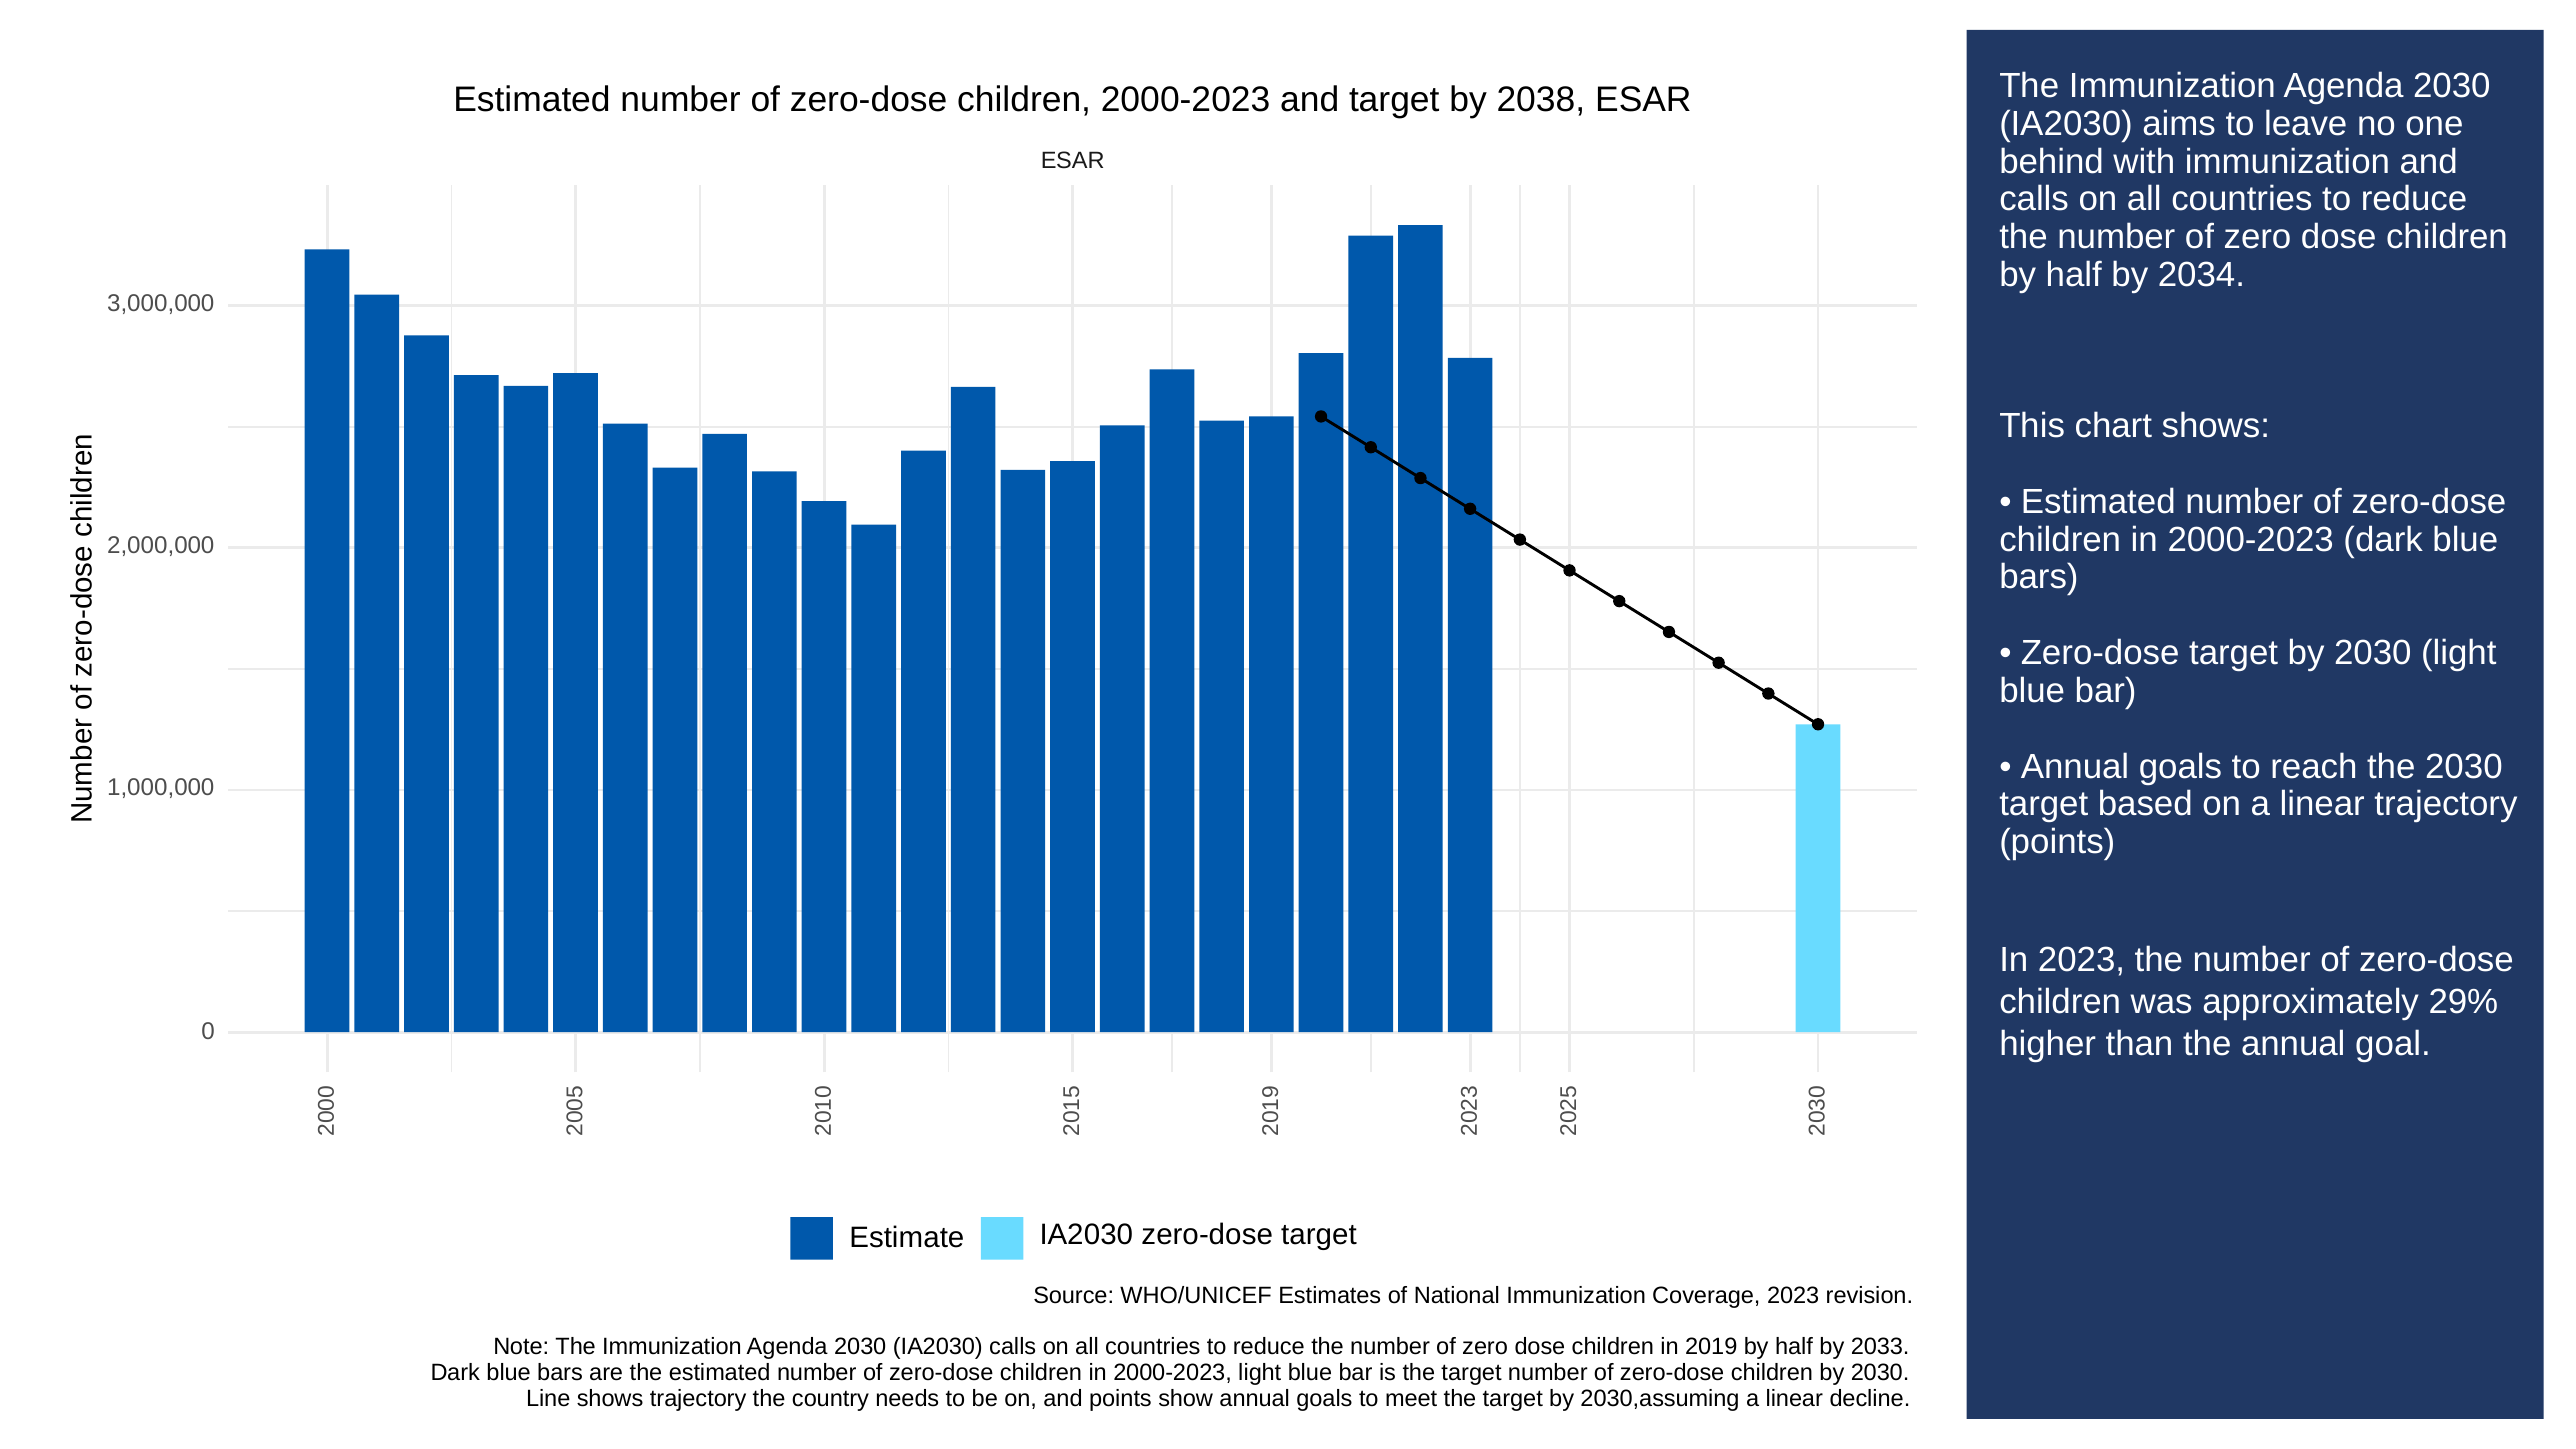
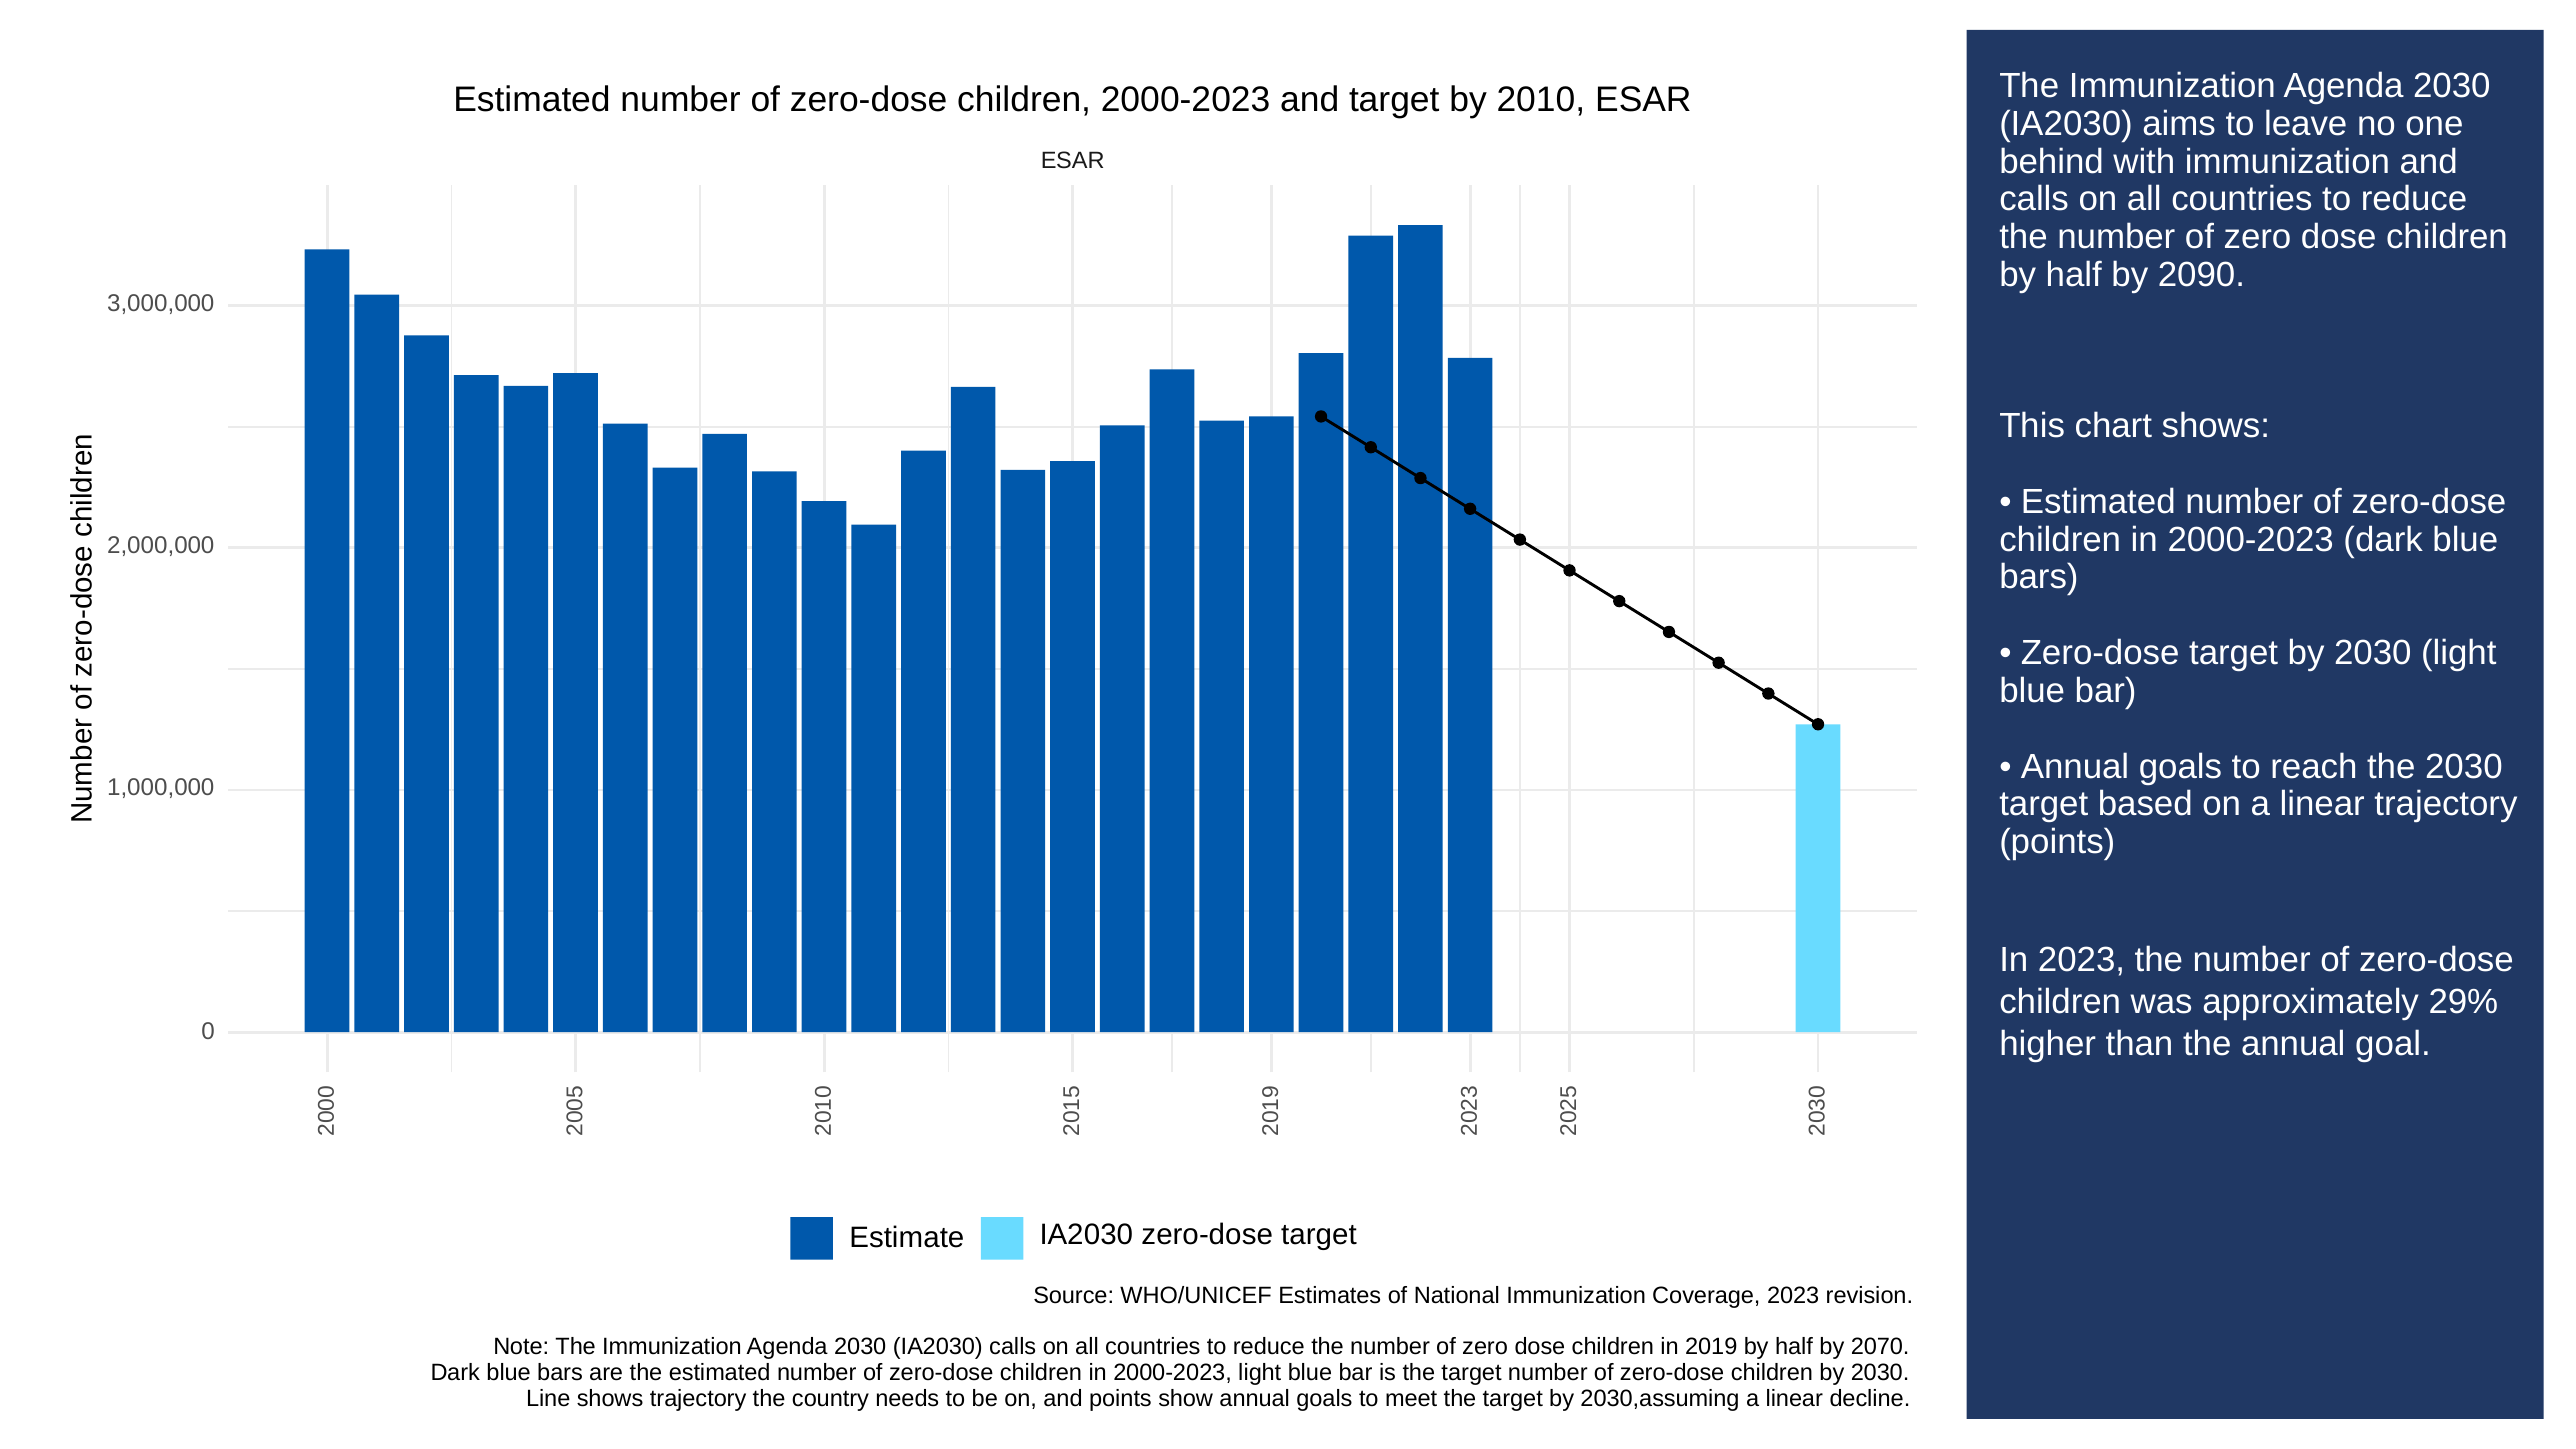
2038: 2038 -> 2010 (1541, 100)
2034: 2034 -> 2090 (2201, 275)
2033: 2033 -> 2070 (1880, 1347)
